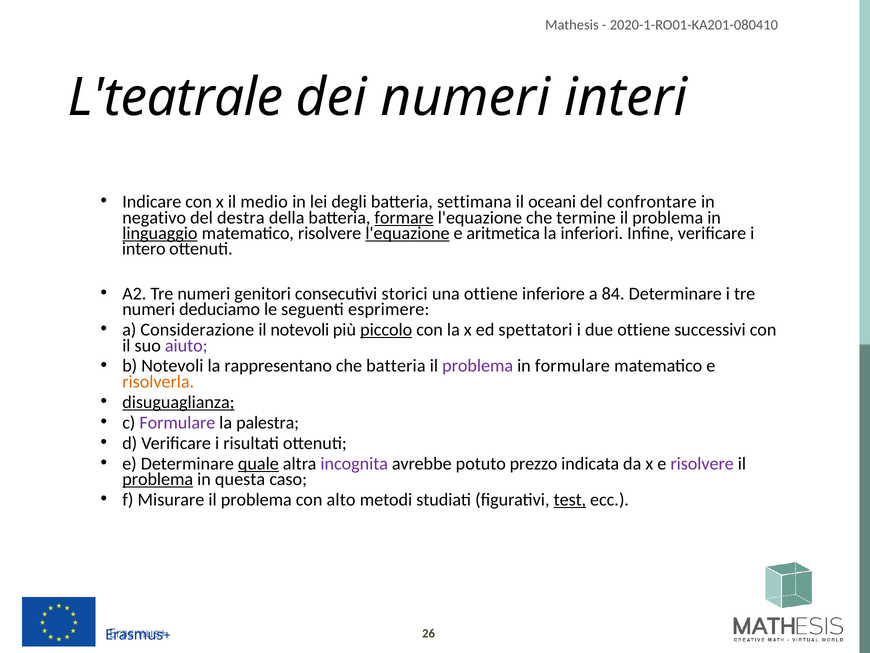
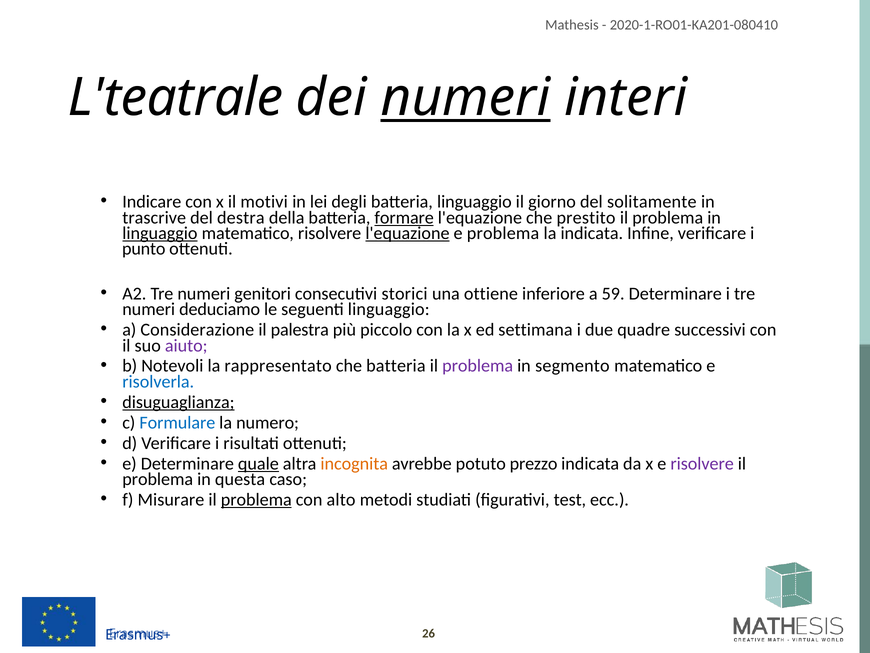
numeri underline: none -> present (465, 97)
medio: medio -> motivi (264, 202)
batteria settimana: settimana -> linguaggio (474, 202)
oceani: oceani -> giorno (552, 202)
confrontare: confrontare -> solitamente (652, 202)
negativo: negativo -> trascrive (154, 217)
termine: termine -> prestito (586, 217)
e aritmetica: aritmetica -> problema (503, 233)
la inferiori: inferiori -> indicata (592, 233)
intero: intero -> punto (144, 249)
84: 84 -> 59 (613, 294)
seguenti esprimere: esprimere -> linguaggio (389, 309)
il notevoli: notevoli -> palestra (300, 330)
piccolo underline: present -> none (386, 330)
spettatori: spettatori -> settimana (535, 330)
due ottiene: ottiene -> quadre (644, 330)
rappresentano: rappresentano -> rappresentato (278, 366)
in formulare: formulare -> segmento (572, 366)
risolverla colour: orange -> blue (158, 381)
Formulare colour: purple -> blue (177, 422)
palestra: palestra -> numero (268, 422)
incognita colour: purple -> orange (354, 463)
problema underline: present -> none (158, 479)
problema underline: none -> present (256, 499)
test underline: present -> none (570, 499)
